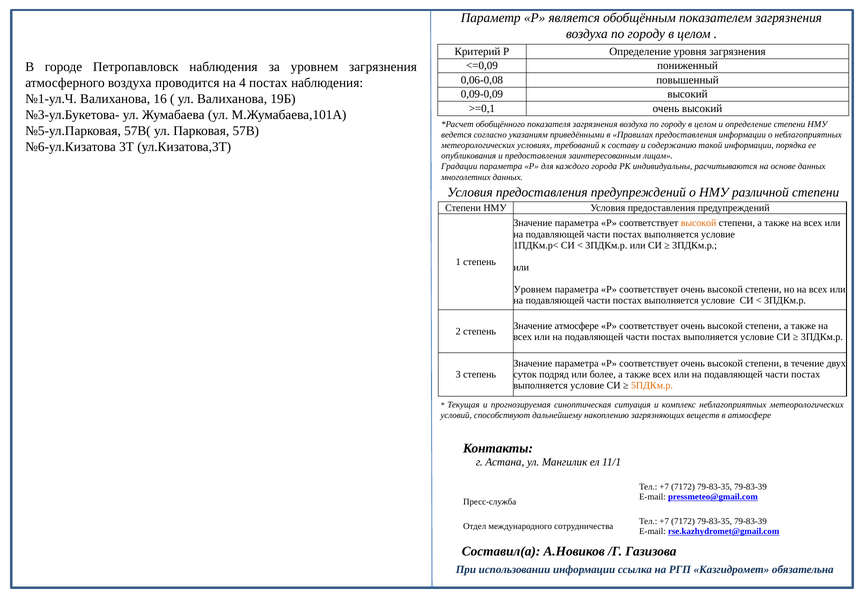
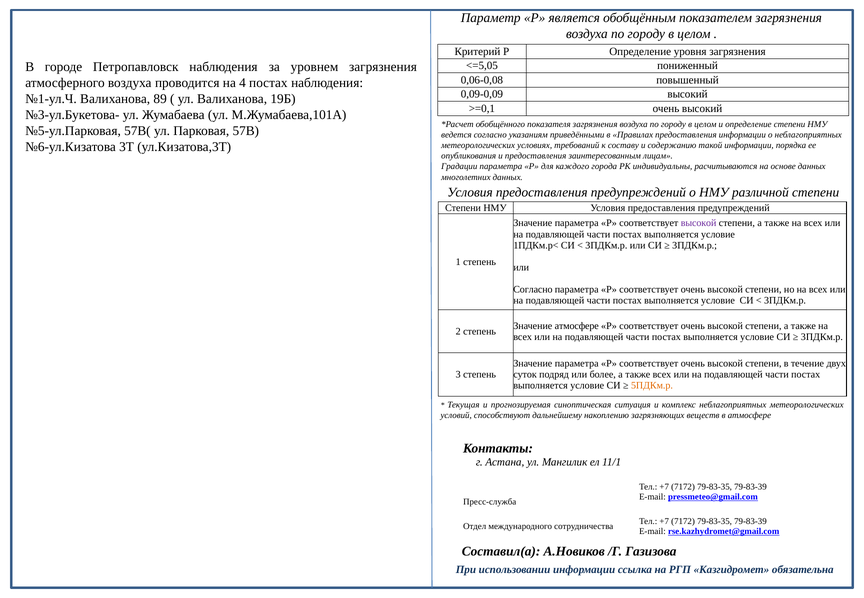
<=0,09: <=0,09 -> <=5,05 (482, 66)
16: 16 -> 89 (160, 99)
высокой colour: orange -> purple (699, 223)
Уровнем: Уровнем -> Согласно (533, 290)
